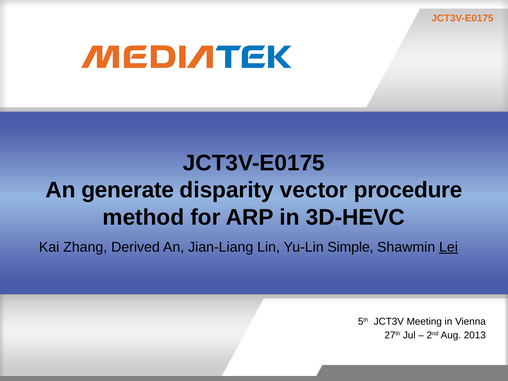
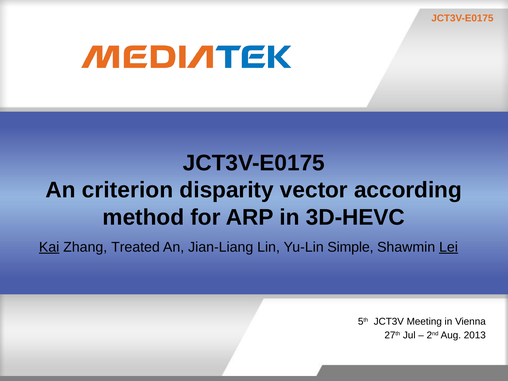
generate: generate -> criterion (128, 190)
procedure: procedure -> according (408, 190)
Kai underline: none -> present (49, 247)
Derived: Derived -> Treated (135, 247)
